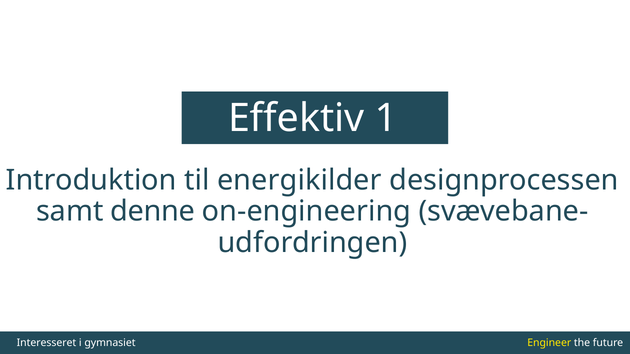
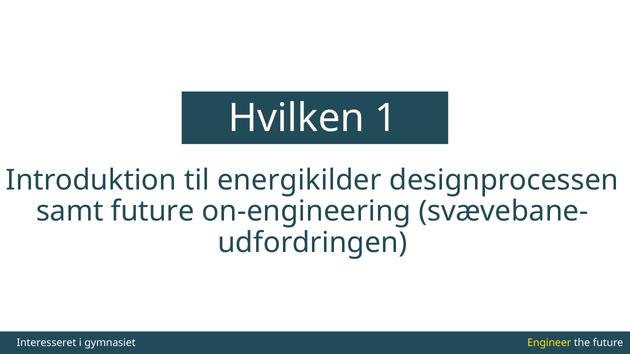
Effektiv: Effektiv -> Hvilken (296, 118)
samt denne: denne -> future (153, 212)
